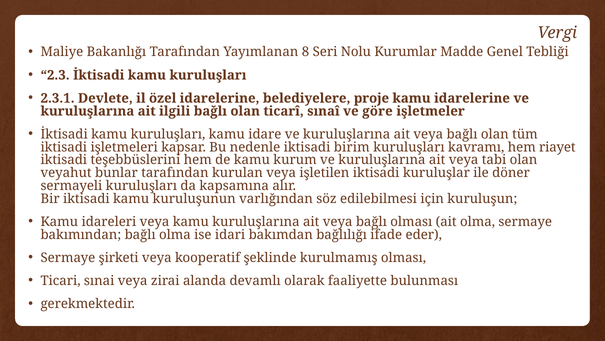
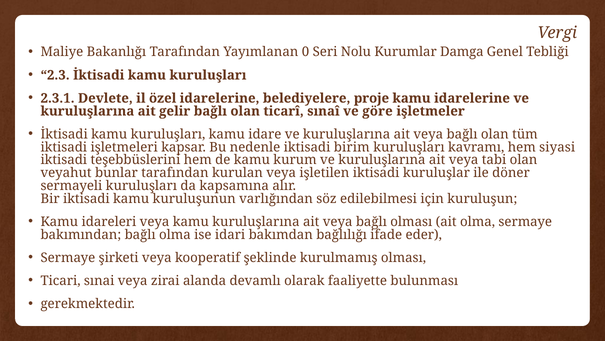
8: 8 -> 0 (306, 52)
Madde: Madde -> Damga (462, 52)
ilgili: ilgili -> gelir (175, 111)
riayet: riayet -> siyasi (557, 147)
